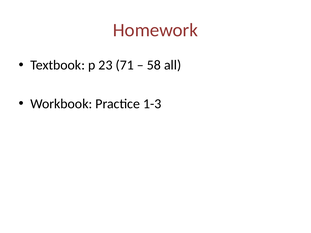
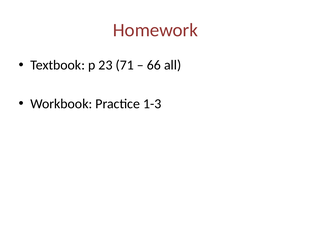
58: 58 -> 66 (154, 65)
